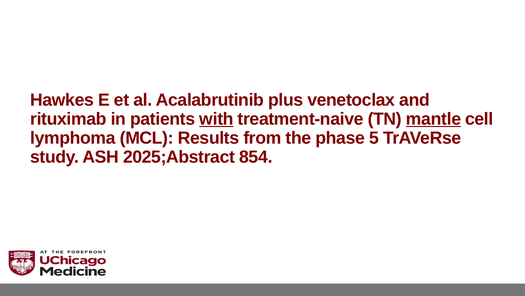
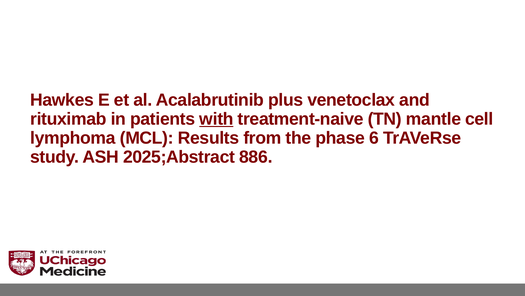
mantle underline: present -> none (434, 119)
5: 5 -> 6 (374, 138)
854: 854 -> 886 (256, 157)
